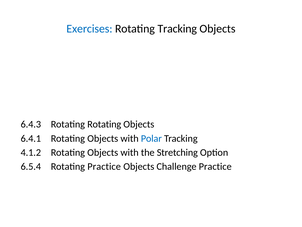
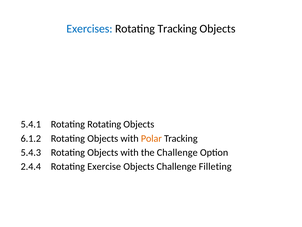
6.4.3: 6.4.3 -> 5.4.1 (31, 124)
6.4.1: 6.4.1 -> 6.1.2 (31, 138)
Polar colour: blue -> orange (151, 138)
4.1.2: 4.1.2 -> 5.4.3 (31, 152)
the Stretching: Stretching -> Challenge (177, 152)
6.5.4: 6.5.4 -> 2.4.4 (31, 166)
Rotating Practice: Practice -> Exercise (104, 166)
Challenge Practice: Practice -> Filleting (215, 166)
